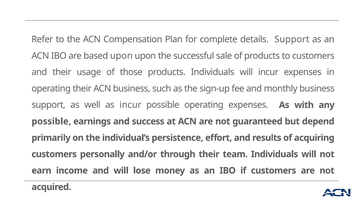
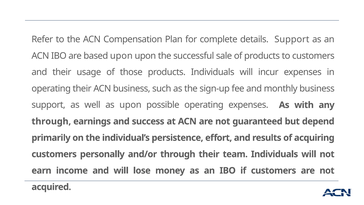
as incur: incur -> upon (130, 105)
possible: possible -> through (51, 121)
